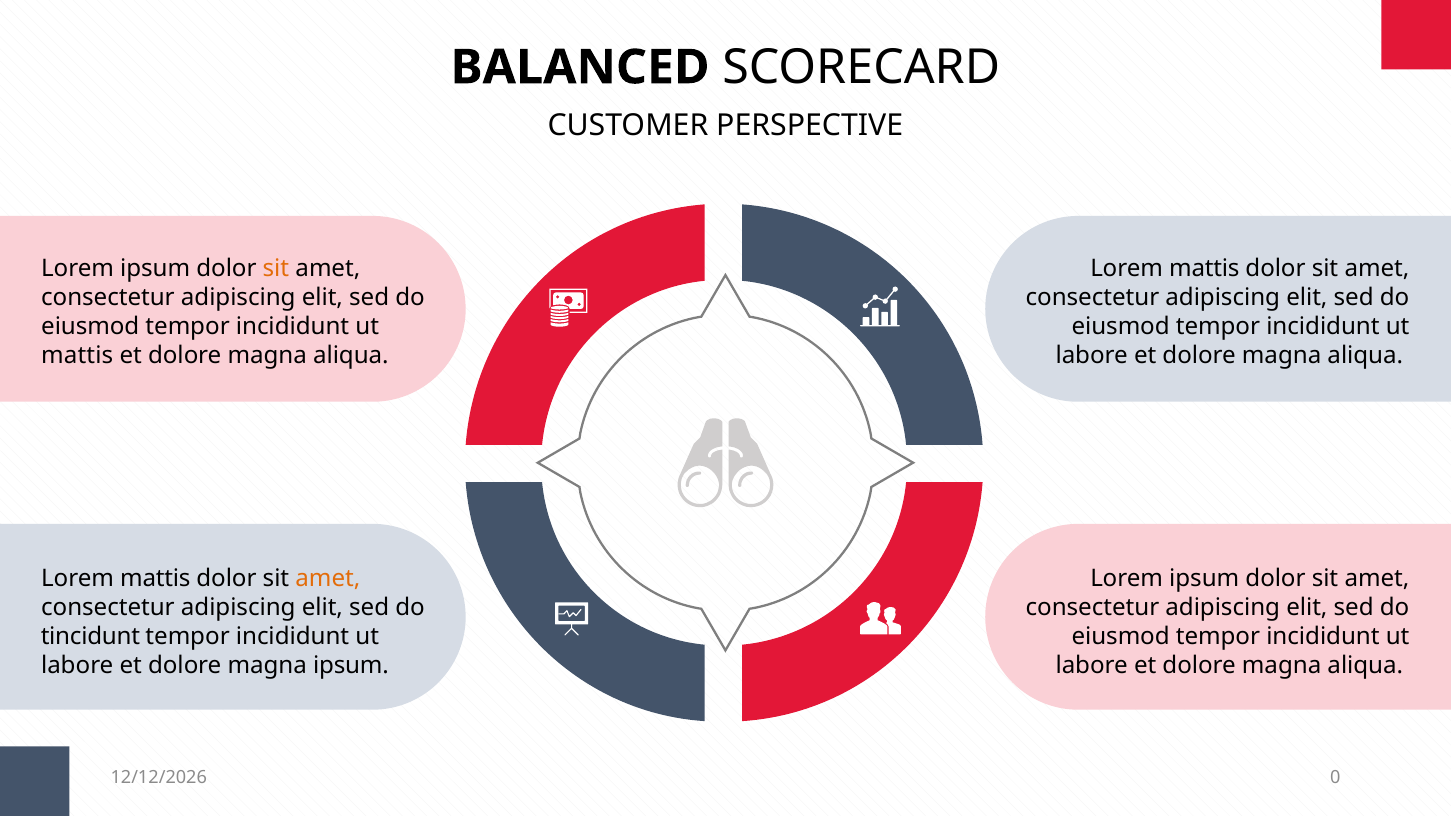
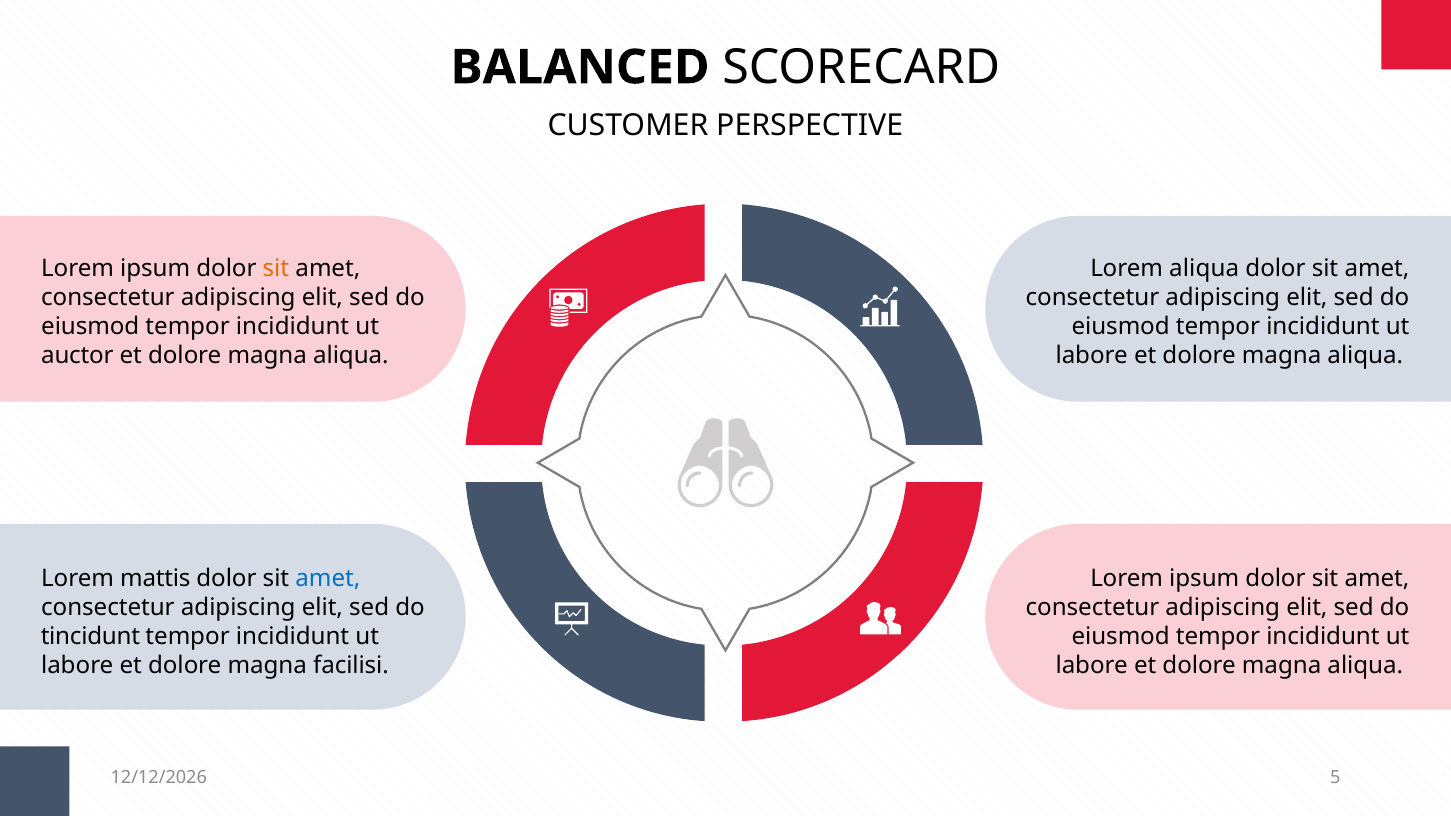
mattis: mattis -> aliqua (1204, 269)
mattis: mattis -> auctor (77, 356)
amet colour: orange -> blue (328, 578)
magna ipsum: ipsum -> facilisi (351, 665)
0: 0 -> 5 (1335, 778)
